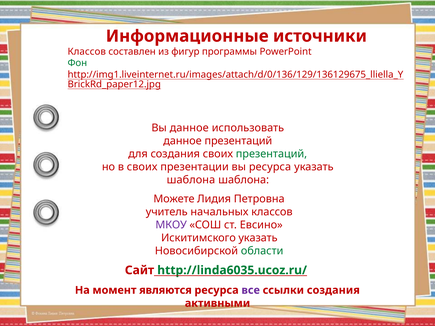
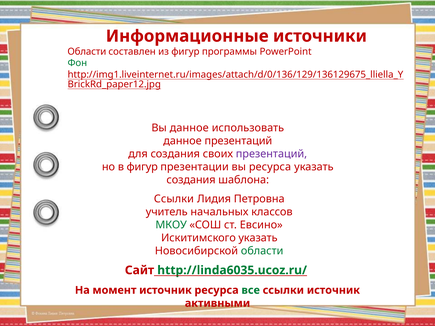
Классов: Классов -> Области (87, 52)
презентаций colour: green -> purple (271, 154)
в своих: своих -> фигур (142, 167)
шаблона: шаблона -> создания (191, 180)
Можете: Можете -> Ссылки (174, 199)
МКОУ colour: purple -> green (171, 225)
момент являются: являются -> источник (165, 290)
все colour: purple -> green (251, 290)
ссылки создания: создания -> источник (333, 290)
